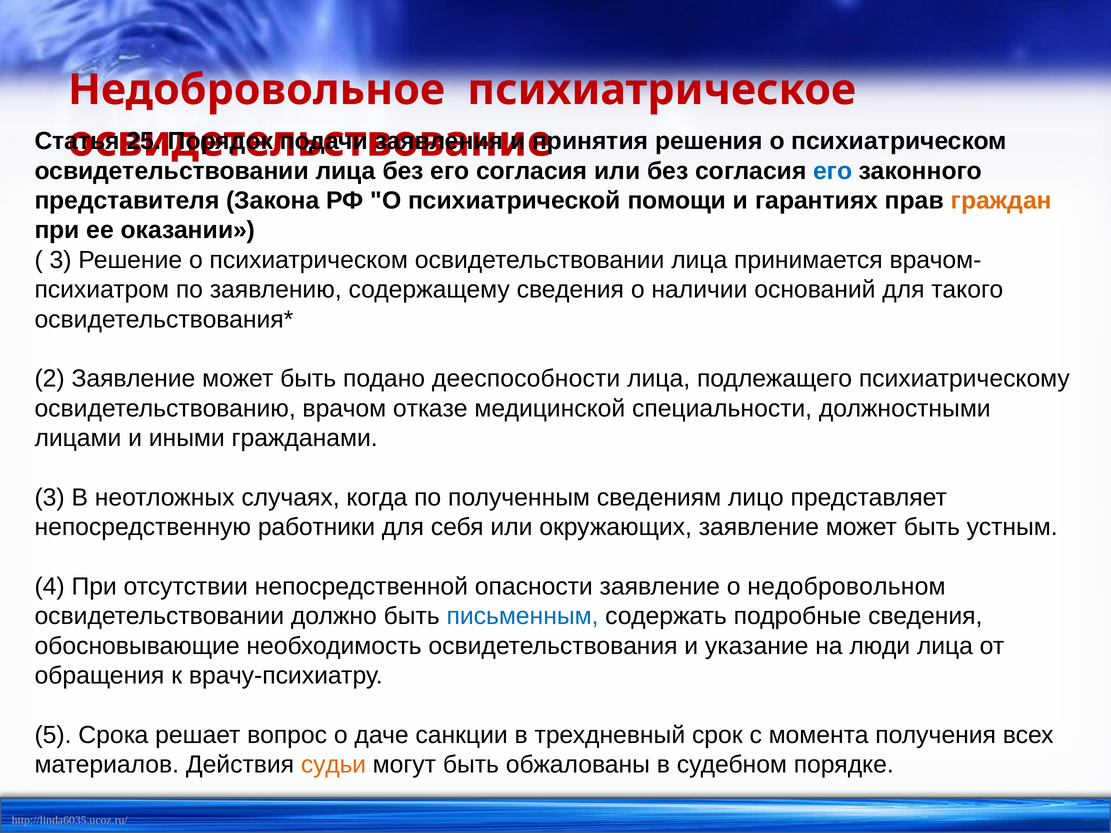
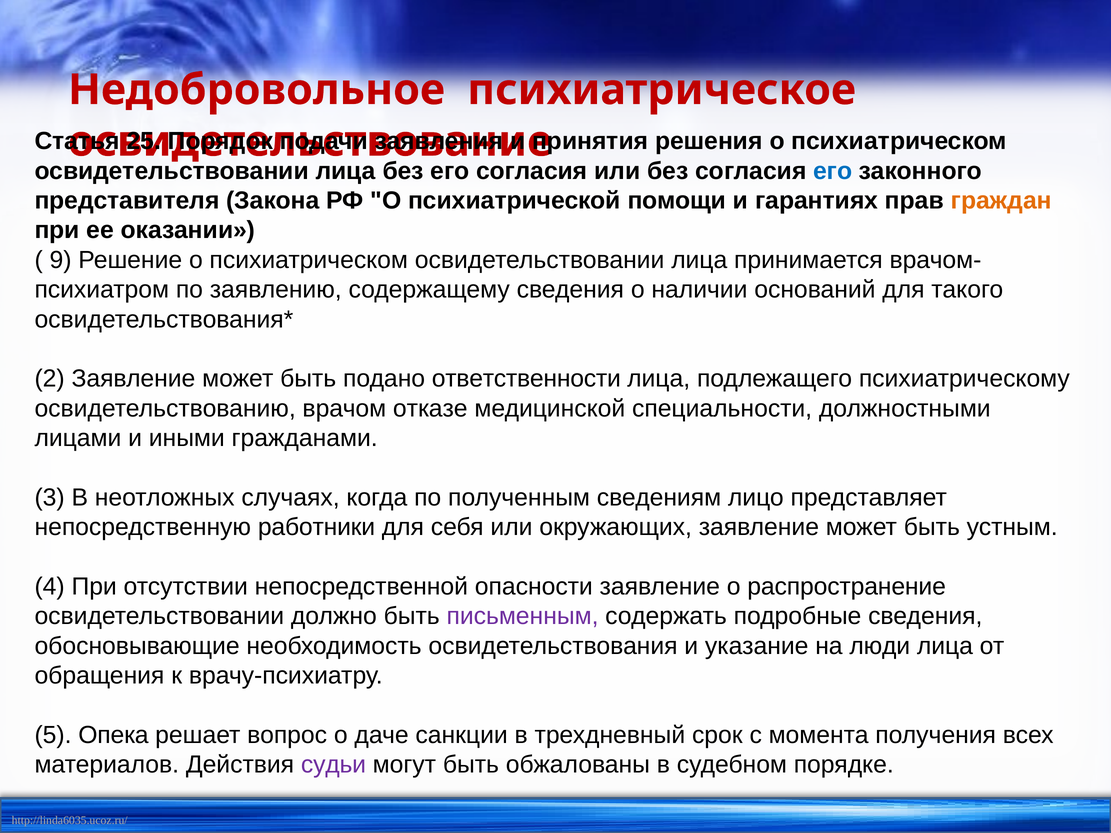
3: 3 -> 9 (61, 260)
дееспособности: дееспособности -> ответственности (526, 379)
недобровольном: недобровольном -> распространение (847, 587)
письменным colour: blue -> purple (523, 616)
Срока: Срока -> Опека (113, 735)
судьи colour: orange -> purple (333, 765)
